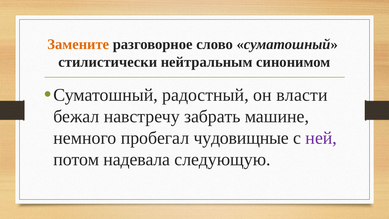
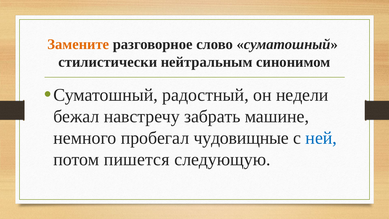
власти: власти -> недели (302, 95)
ней colour: purple -> blue (321, 138)
надевала: надевала -> пишется (137, 159)
